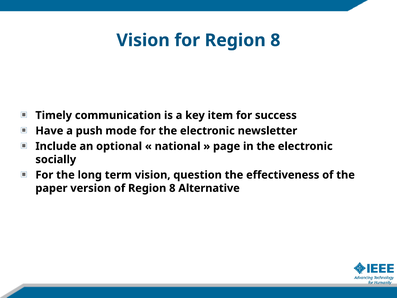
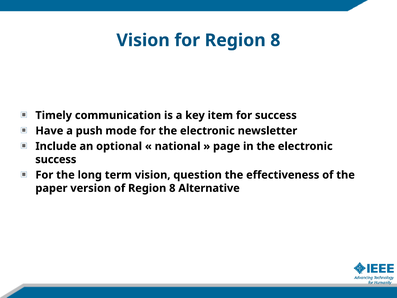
socially: socially -> success (56, 159)
